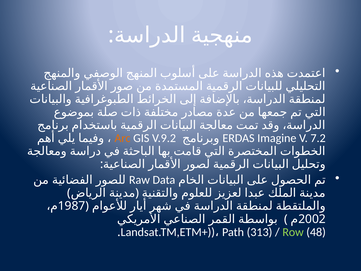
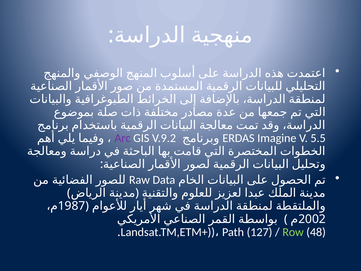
Arc colour: orange -> purple (123, 138)
7.2: 7.2 -> 5.5 (318, 138)
313: 313 -> 127 (260, 232)
